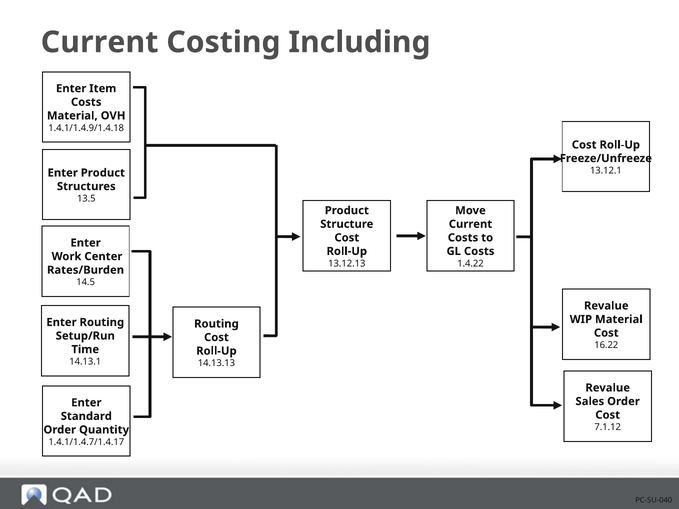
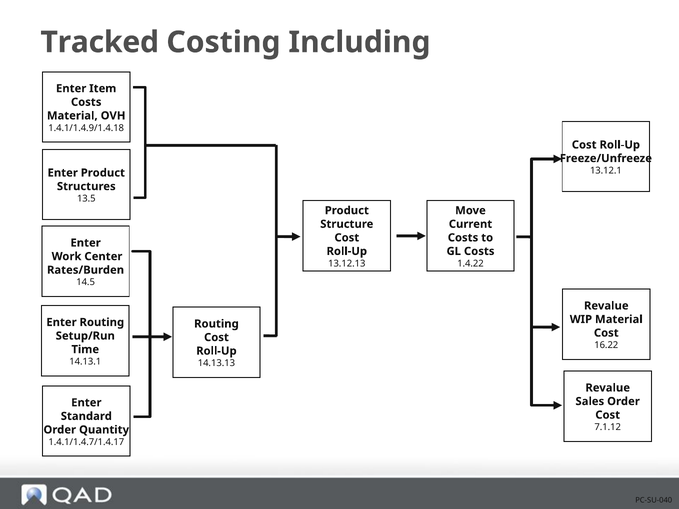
Current: Current -> Tracked (100, 42)
